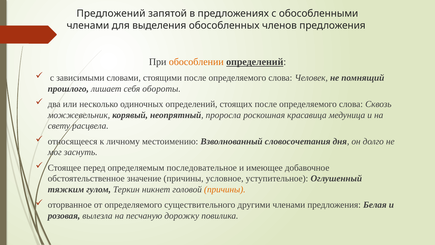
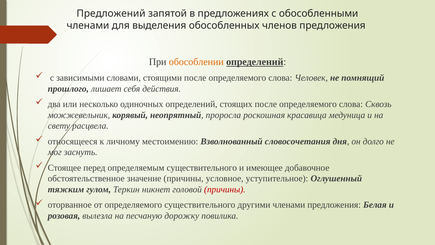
обороты: обороты -> действия (162, 89)
определяемым последовательное: последовательное -> существительного (202, 168)
причины colour: orange -> red (225, 189)
